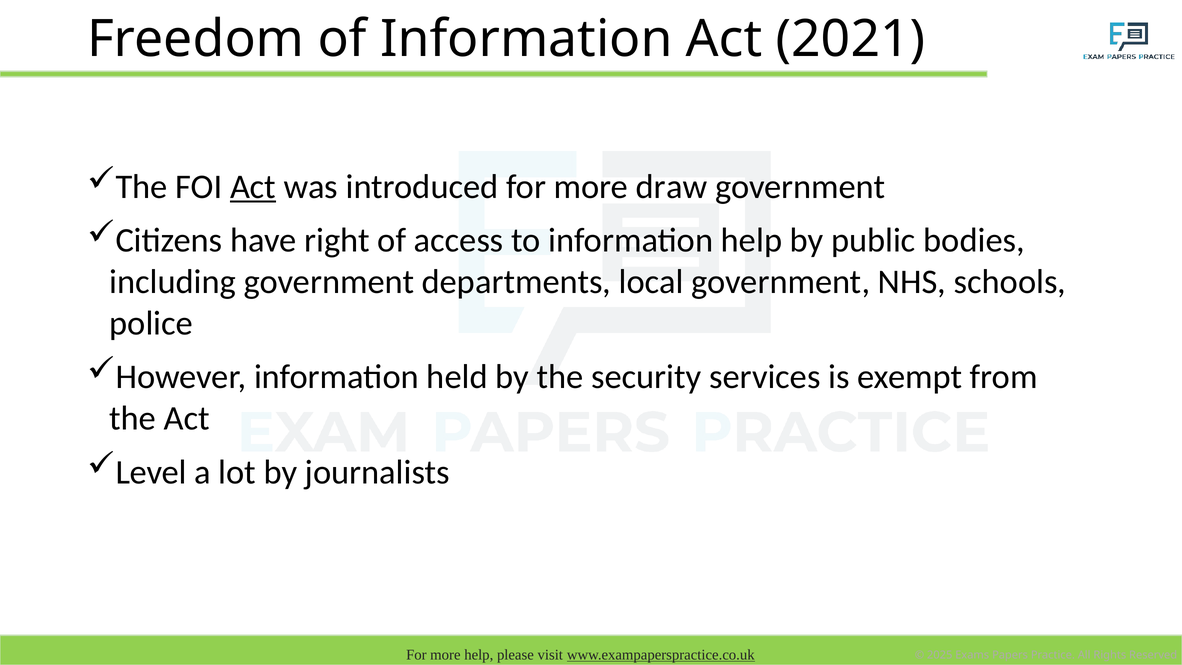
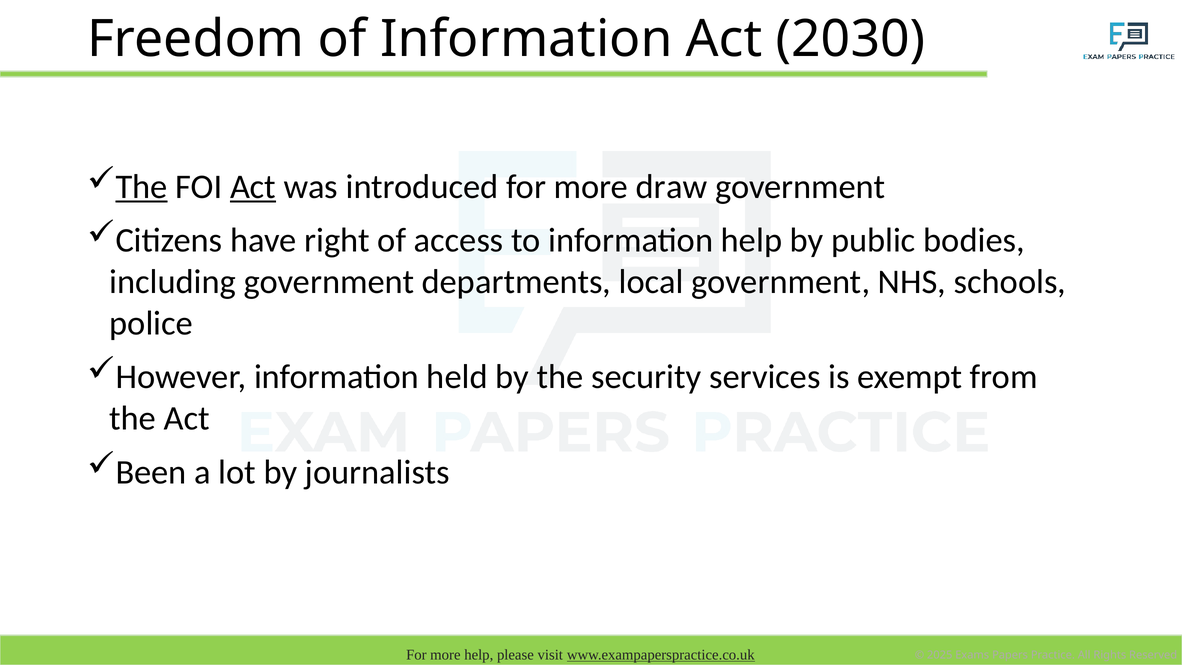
2021: 2021 -> 2030 (851, 39)
The underline: none -> present (142, 187)
Level: Level -> Been (151, 472)
